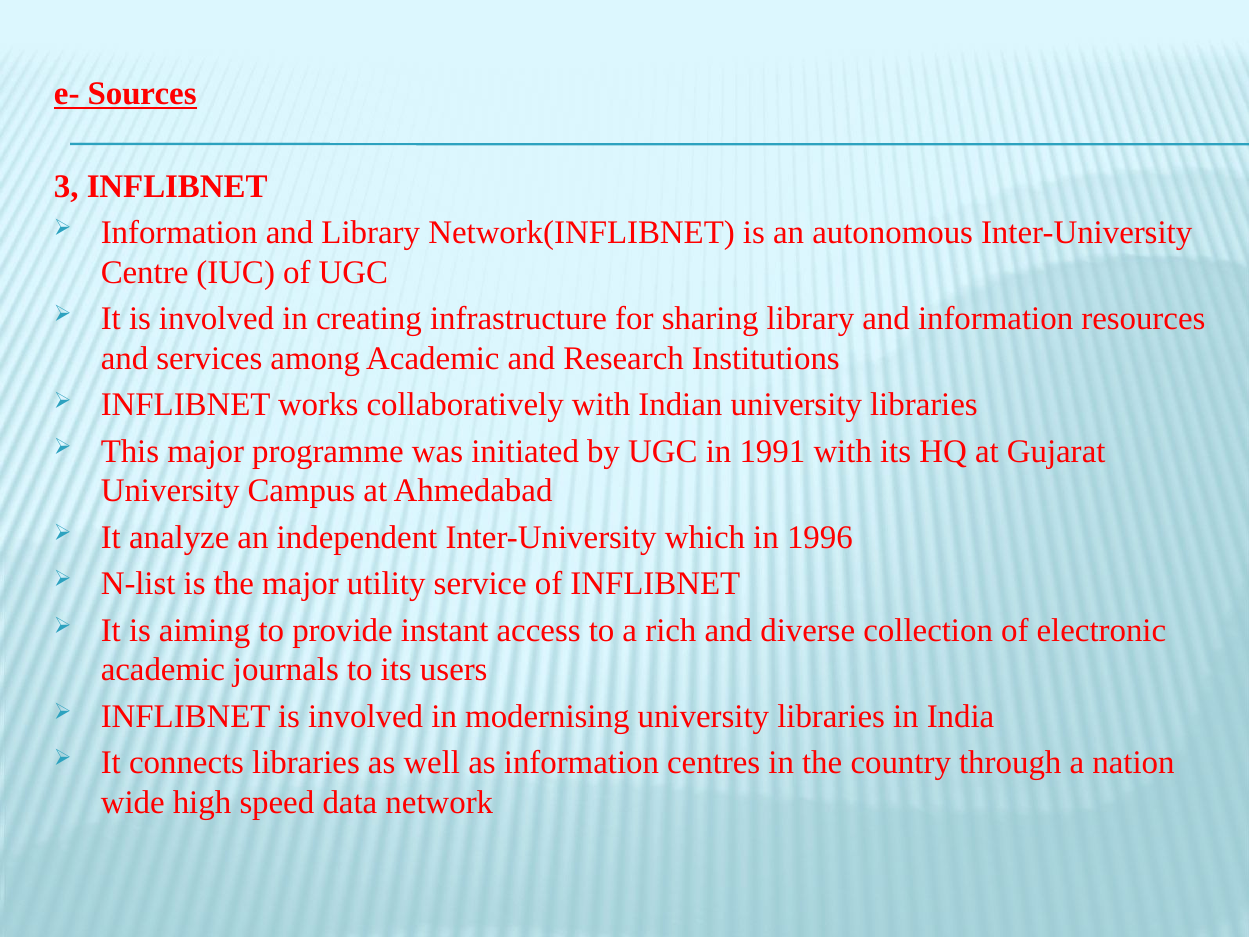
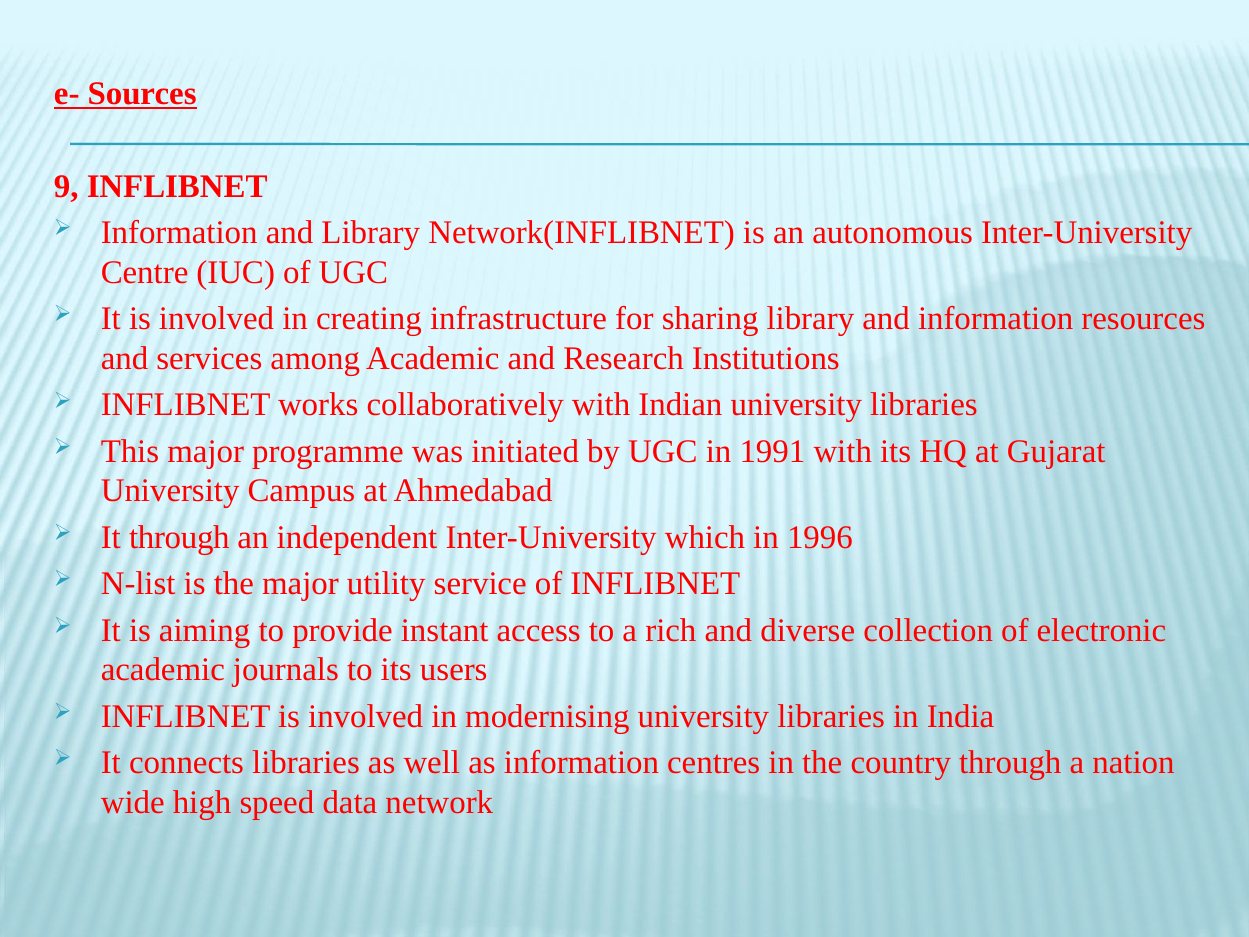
3: 3 -> 9 (66, 186)
It analyze: analyze -> through (179, 537)
